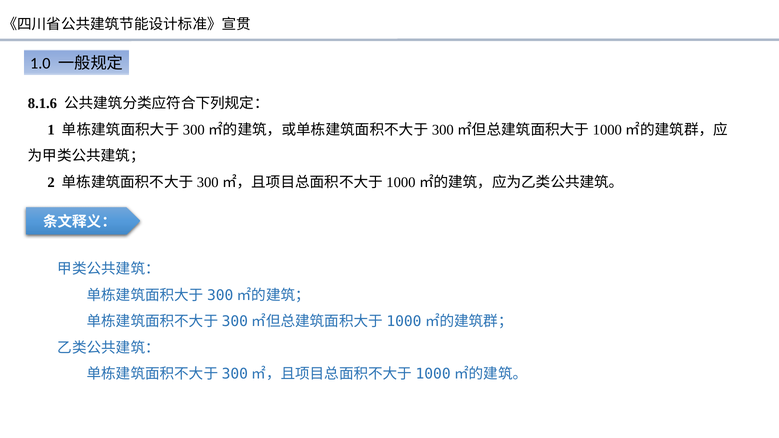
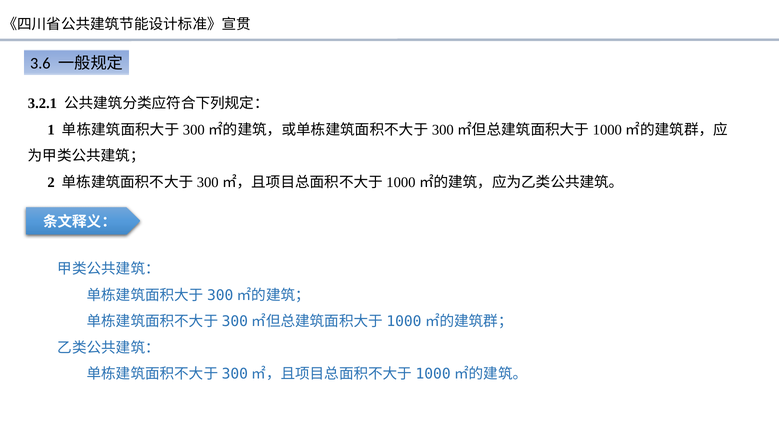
1.0: 1.0 -> 3.6 (40, 63)
8.1.6: 8.1.6 -> 3.2.1 (42, 104)
